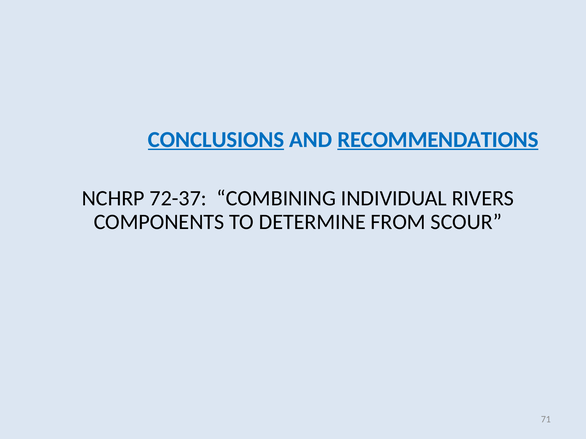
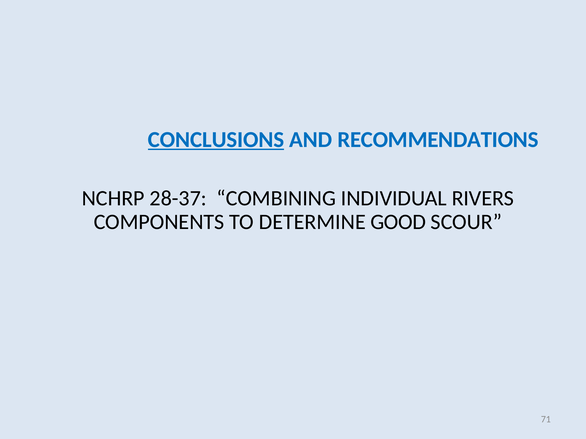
RECOMMENDATIONS underline: present -> none (438, 140)
72-37: 72-37 -> 28-37 (178, 198)
FROM: FROM -> GOOD (398, 222)
